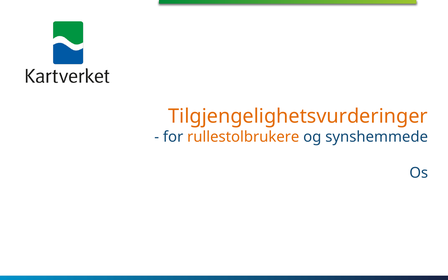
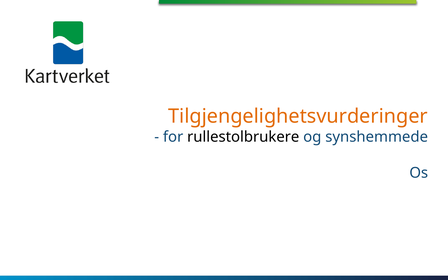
rullestolbrukere colour: orange -> black (243, 137)
